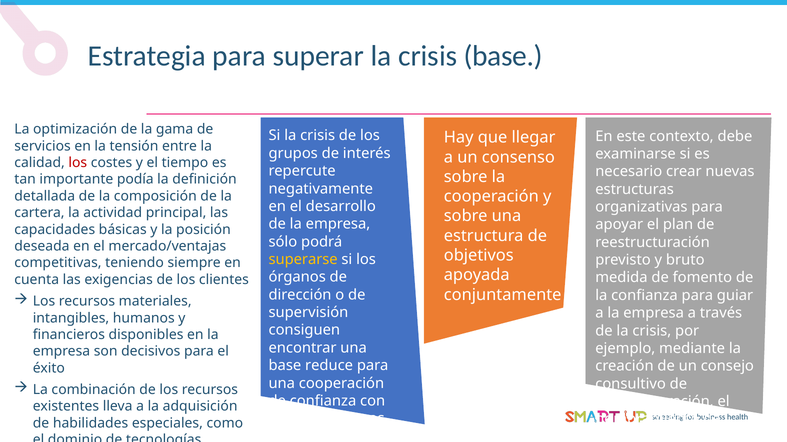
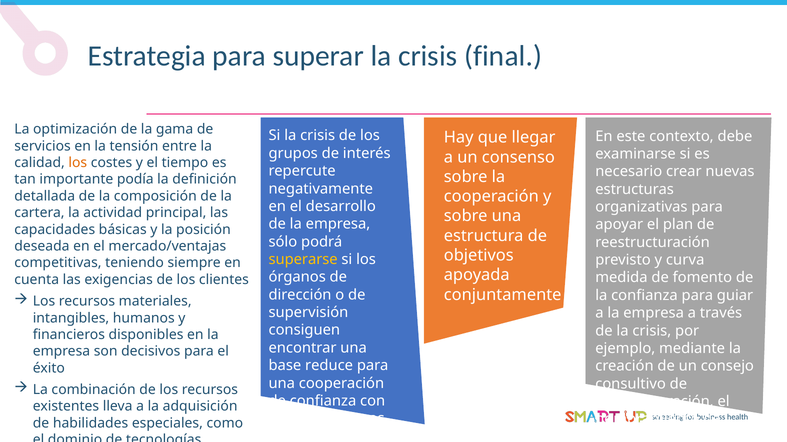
crisis base: base -> final (503, 56)
los colour: red -> orange (78, 163)
bruto: bruto -> curva (685, 260)
